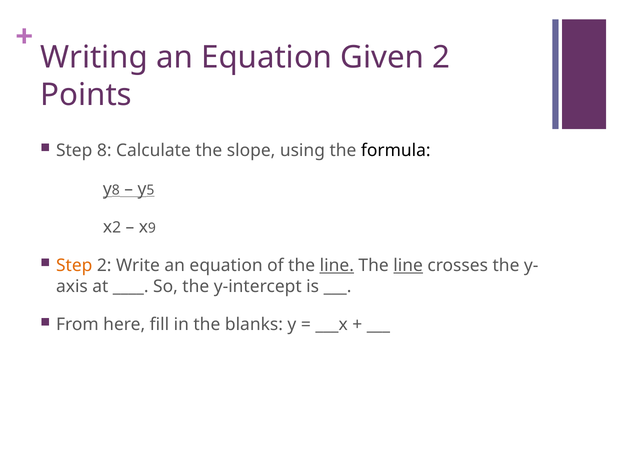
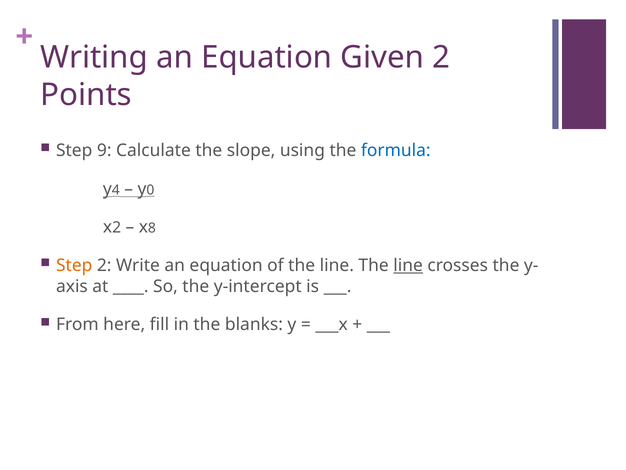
Step 8: 8 -> 9 (104, 150)
formula colour: black -> blue (396, 150)
y 8: 8 -> 4 (116, 190)
5: 5 -> 0 (150, 190)
9: 9 -> 8 (152, 228)
line underline: present -> none (337, 265)
